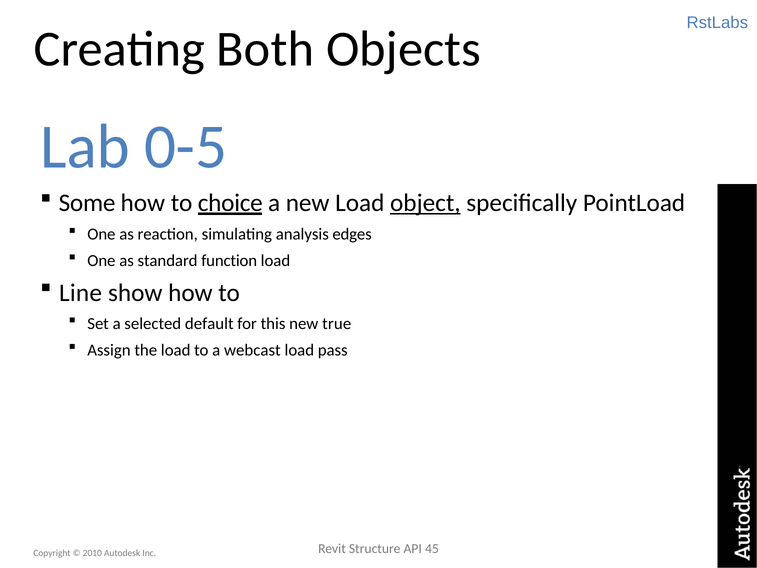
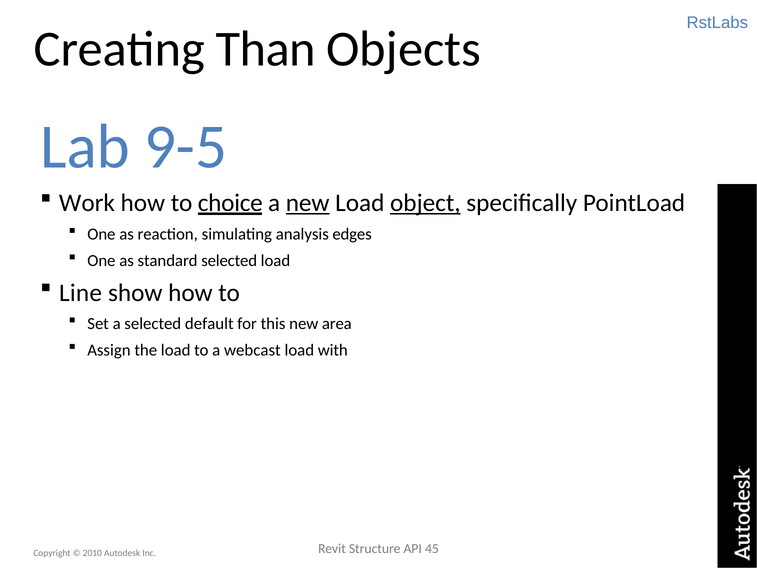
Both: Both -> Than (266, 49)
0-5: 0-5 -> 9-5 (186, 147)
Some: Some -> Work (87, 203)
new underline: none -> present (308, 203)
standard function: function -> selected (229, 260)
true: true -> area (337, 324)
pass: pass -> with (333, 350)
